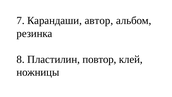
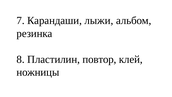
автор: автор -> лыжи (99, 20)
